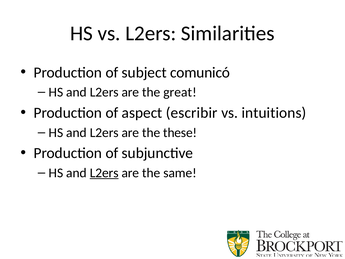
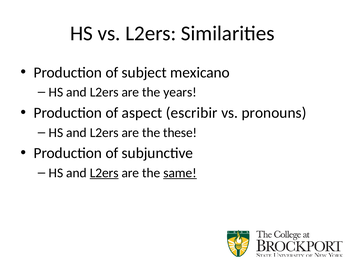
comunicó: comunicó -> mexicano (200, 72)
great: great -> years (180, 92)
intuitions: intuitions -> pronouns (274, 113)
same underline: none -> present (180, 173)
